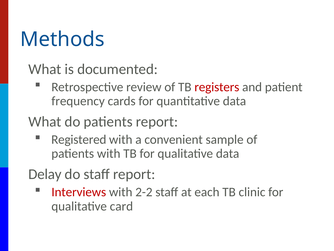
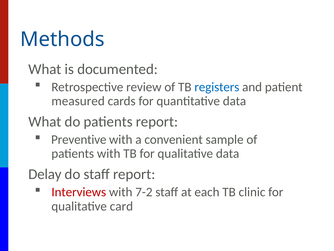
registers colour: red -> blue (217, 87)
frequency: frequency -> measured (78, 101)
Registered: Registered -> Preventive (79, 139)
2-2: 2-2 -> 7-2 (144, 192)
